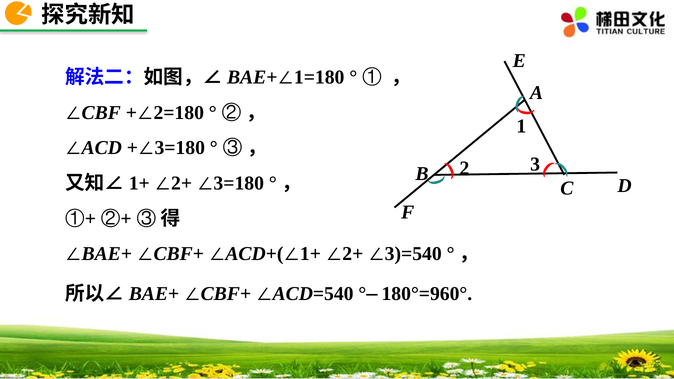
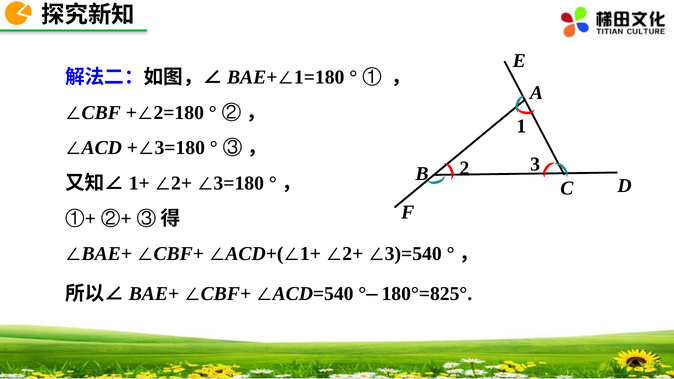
180°=960°: 180°=960° -> 180°=825° (427, 294)
